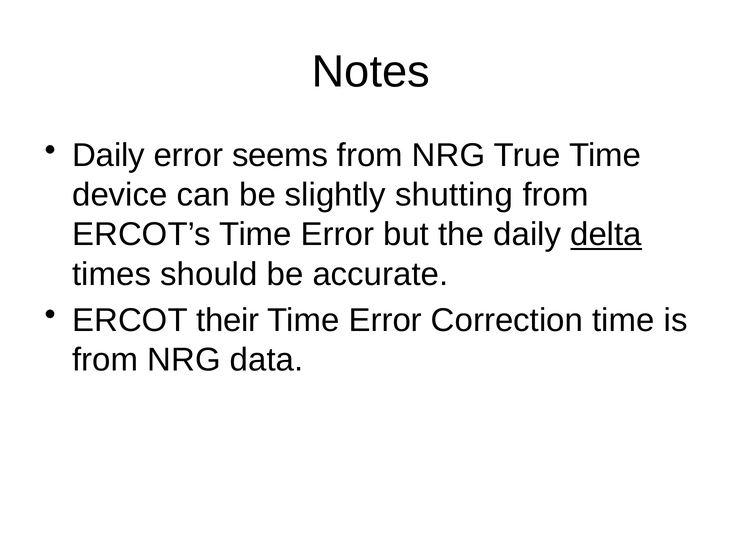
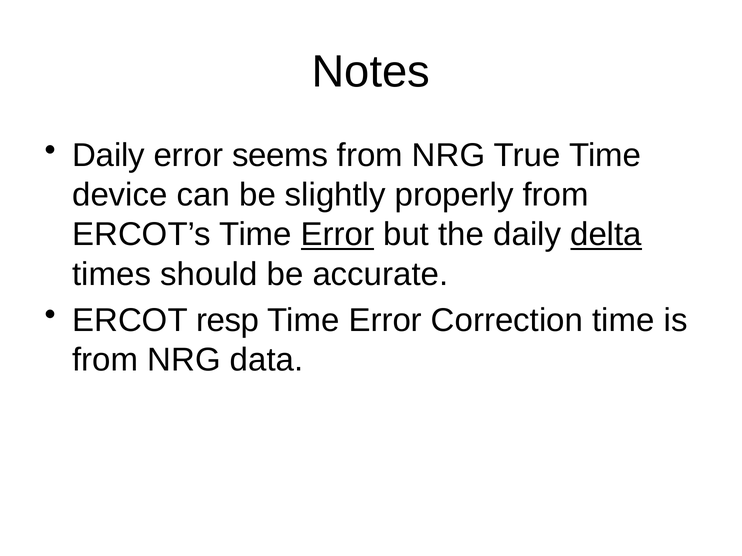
shutting: shutting -> properly (454, 195)
Error underline: none -> present (337, 235)
their: their -> resp (228, 321)
